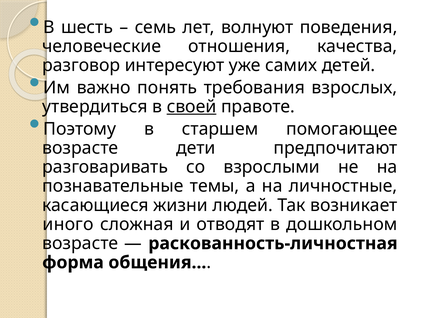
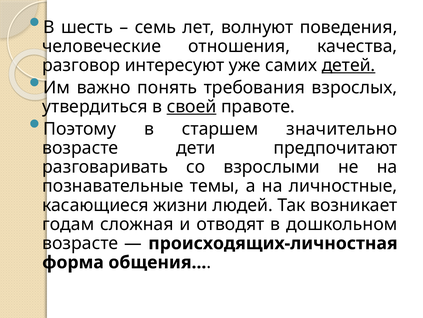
детей underline: none -> present (349, 65)
помогающее: помогающее -> значительно (342, 129)
иного: иного -> годам (68, 224)
раскованность-личностная: раскованность-личностная -> происходящих-личностная (273, 243)
